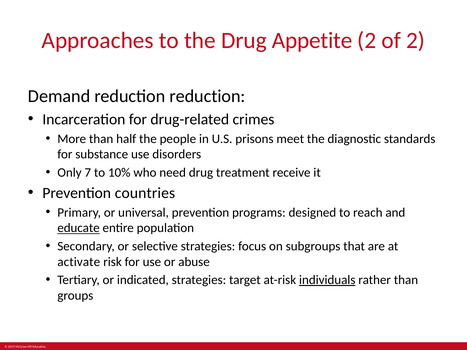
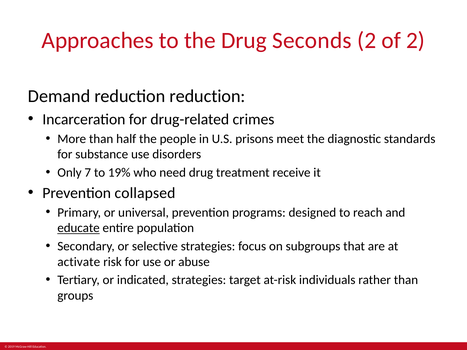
Appetite: Appetite -> Seconds (312, 41)
10%: 10% -> 19% (119, 173)
countries: countries -> collapsed (145, 193)
individuals underline: present -> none (327, 280)
